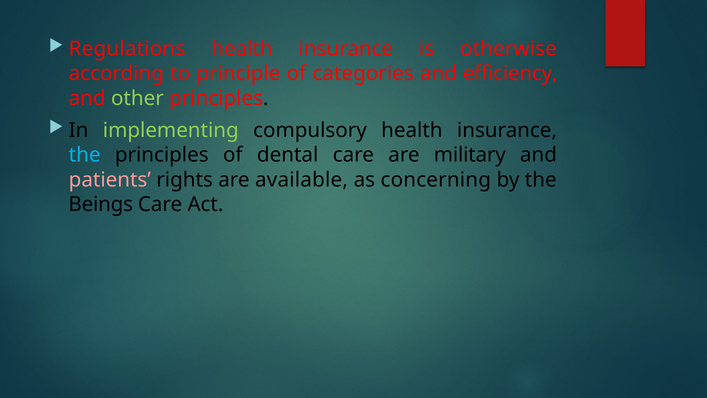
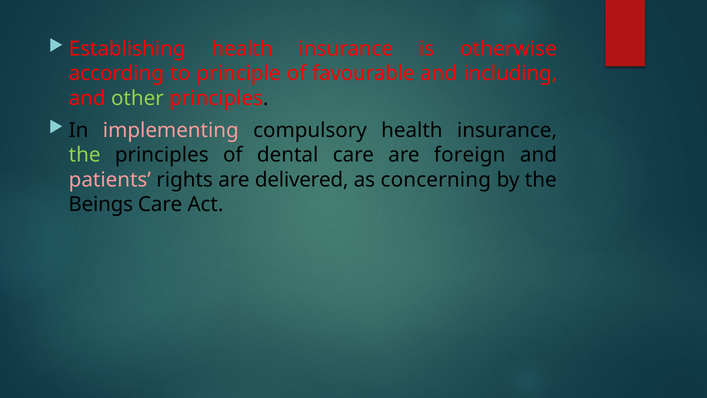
Regulations: Regulations -> Establishing (127, 49)
categories: categories -> favourable (363, 73)
efficiency: efficiency -> including (510, 73)
implementing colour: light green -> pink (171, 130)
the colour: light blue -> light green (85, 155)
military: military -> foreign (470, 155)
available: available -> delivered (302, 180)
